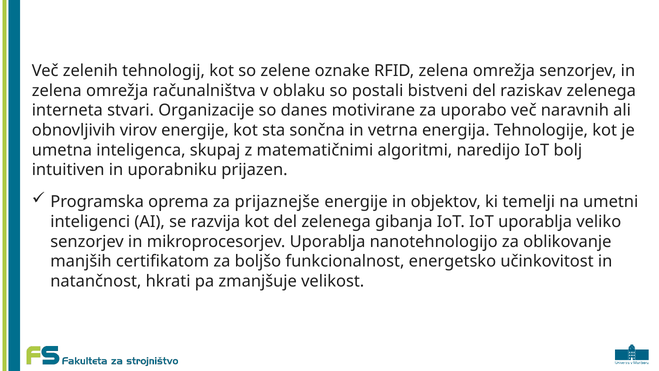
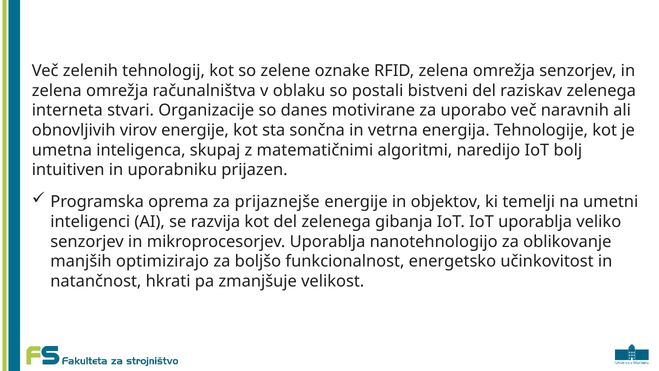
certifikatom: certifikatom -> optimizirajo (163, 261)
